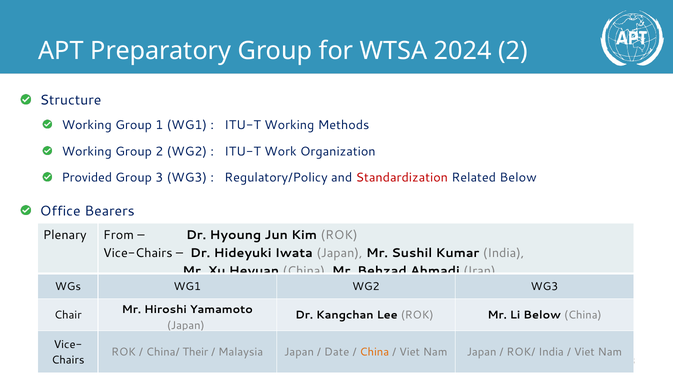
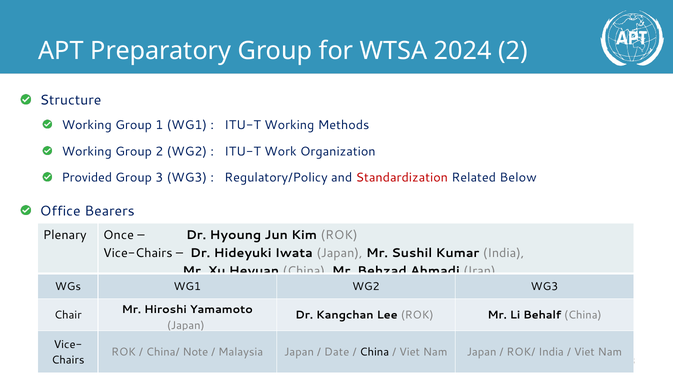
From: From -> Once (119, 235)
Li Below: Below -> Behalf (542, 315)
Their: Their -> Note (195, 352)
China colour: orange -> black (374, 352)
